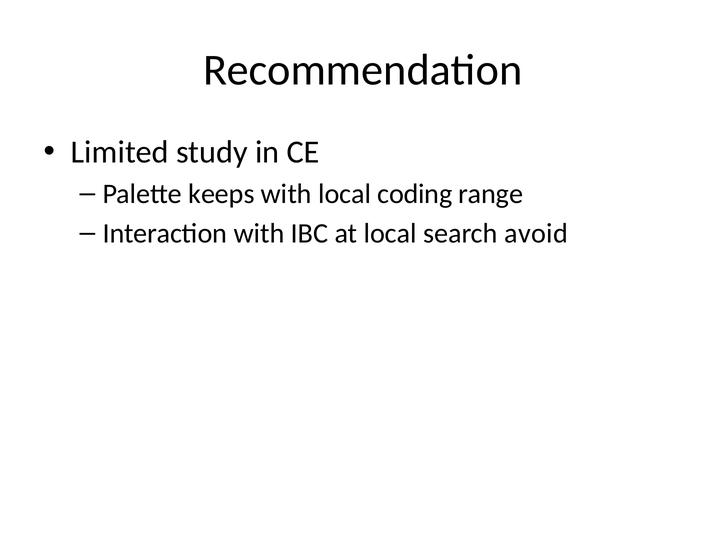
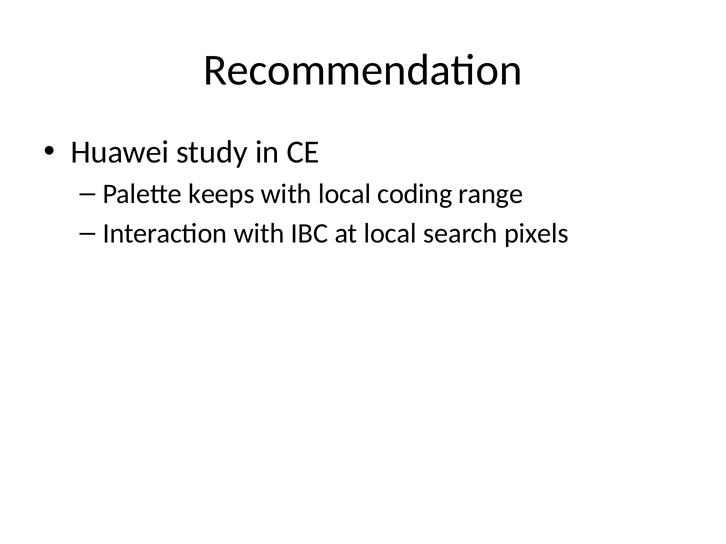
Limited: Limited -> Huawei (120, 152)
avoid: avoid -> pixels (536, 234)
